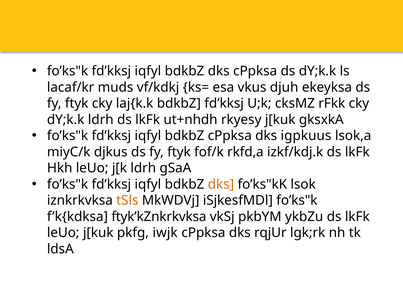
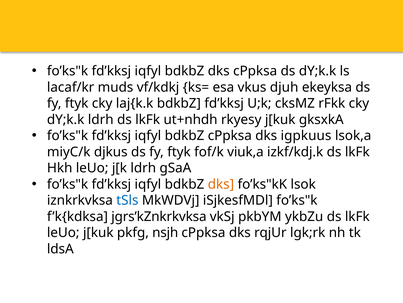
rkfd,a: rkfd,a -> viuk,a (245, 152)
tSls colour: orange -> blue (127, 200)
ftyk’kZnkrkvksa: ftyk’kZnkrkvksa -> jgrs’kZnkrkvksa (159, 216)
iwjk: iwjk -> nsjh (165, 232)
